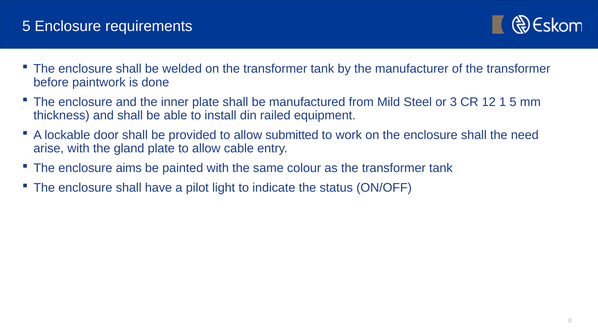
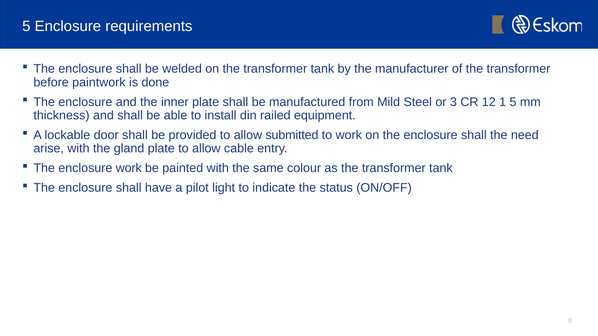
enclosure aims: aims -> work (129, 168)
